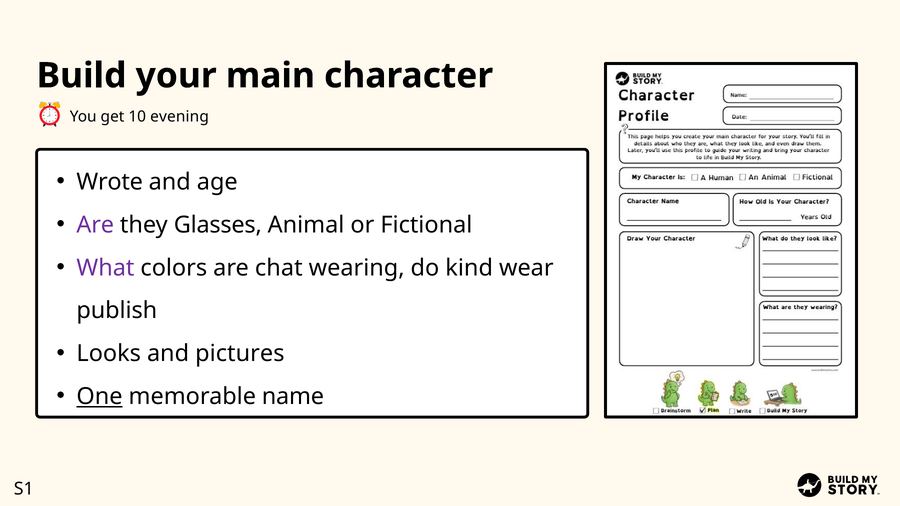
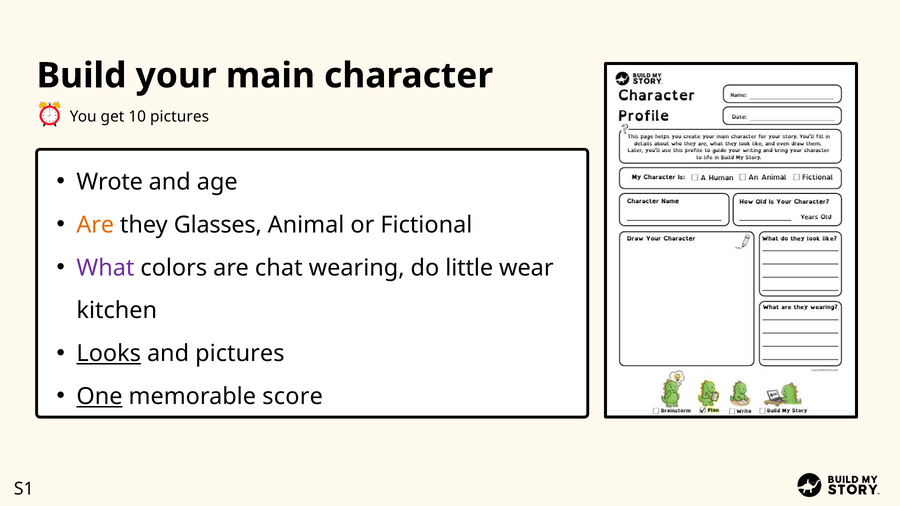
10 evening: evening -> pictures (180, 117)
Are colour: purple -> orange (95, 225)
kind: kind -> little (469, 268)
publish: publish -> kitchen (117, 311)
Looks underline: none -> present (109, 354)
name: name -> score (293, 397)
